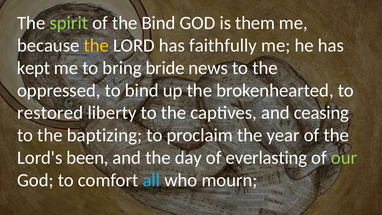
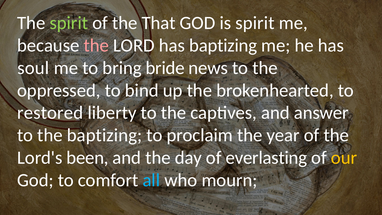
the Bind: Bind -> That (159, 23)
is them: them -> spirit (255, 23)
the colour: yellow -> pink (96, 45)
has faithfully: faithfully -> baptizing (223, 45)
kept: kept -> soul (33, 68)
ceasing: ceasing -> answer (321, 113)
our colour: light green -> yellow (344, 158)
